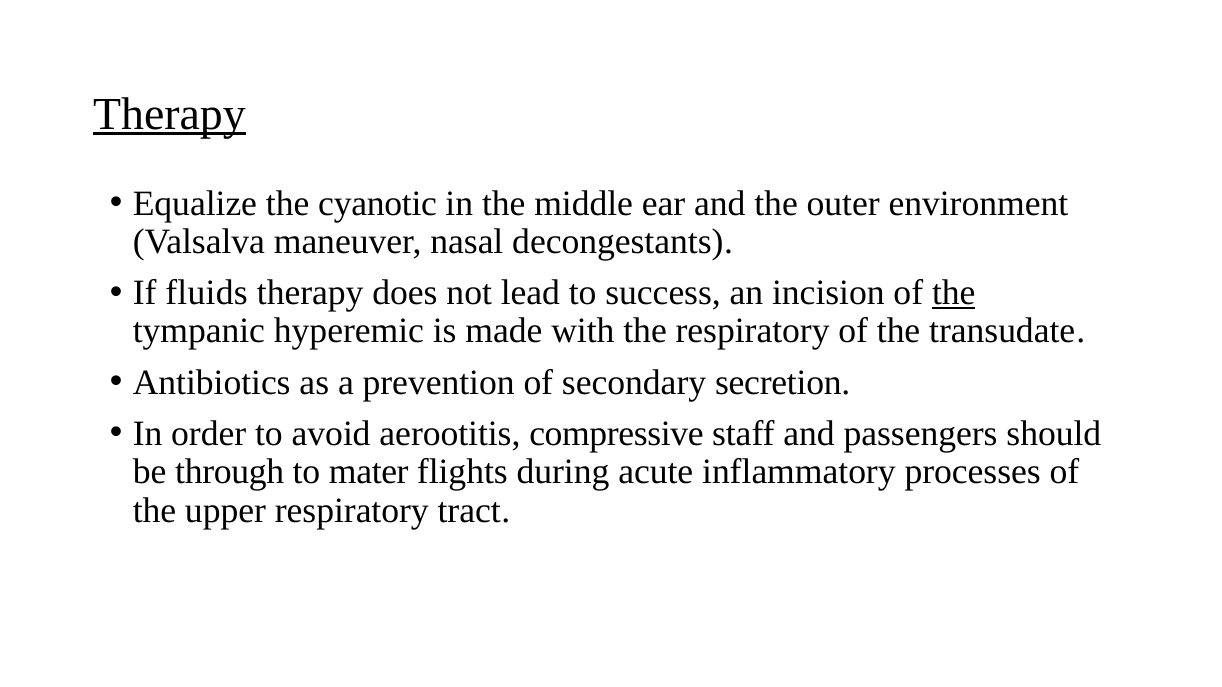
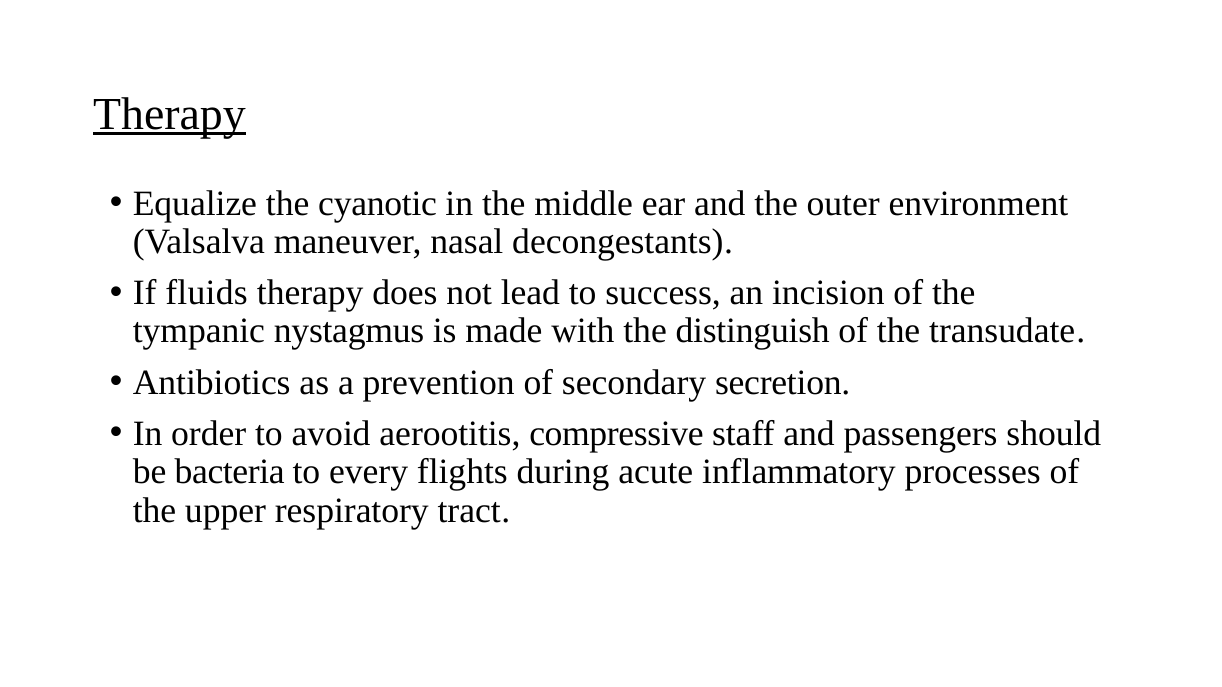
the underline: present -> none (954, 293)
hyperemic: hyperemic -> nystagmus (349, 331)
the respiratory: respiratory -> distinguish (753, 331)
through: through -> bacteria (230, 472)
mater: mater -> every (369, 472)
